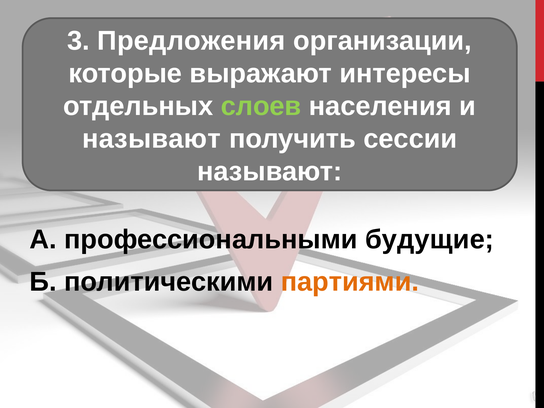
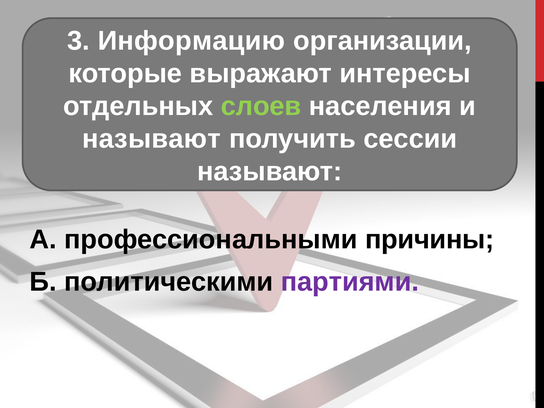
Предложения: Предложения -> Информацию (191, 41)
будущие: будущие -> причины (430, 239)
партиями colour: orange -> purple (350, 282)
